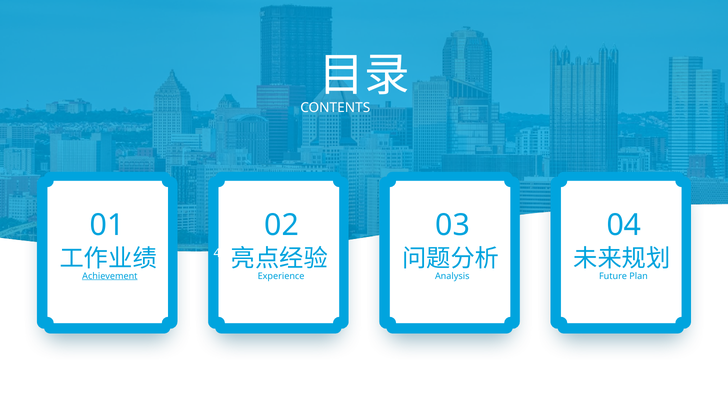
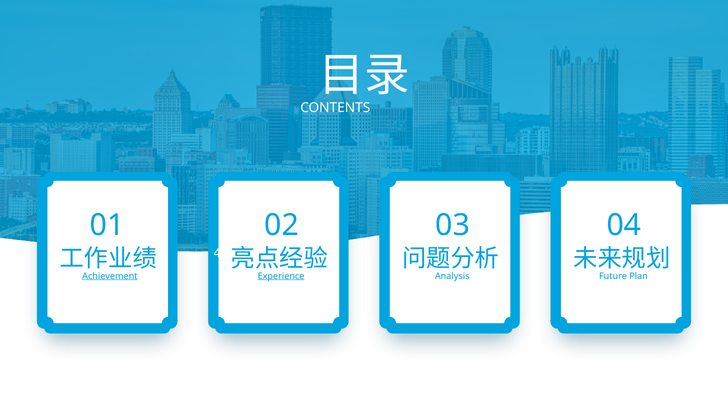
Experience underline: none -> present (281, 276)
